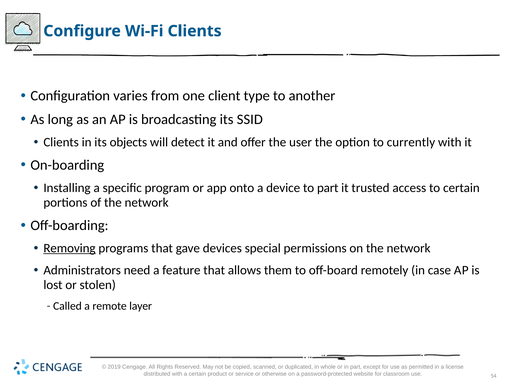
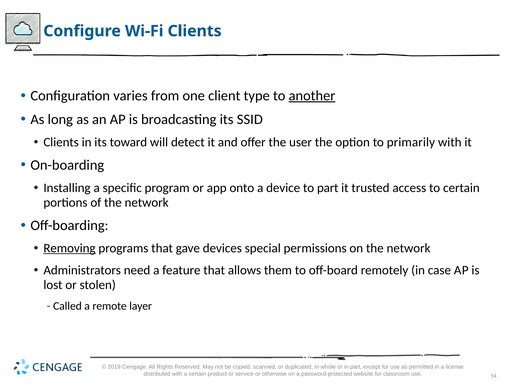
another underline: none -> present (312, 96)
objects: objects -> toward (128, 142)
currently: currently -> primarily (411, 142)
